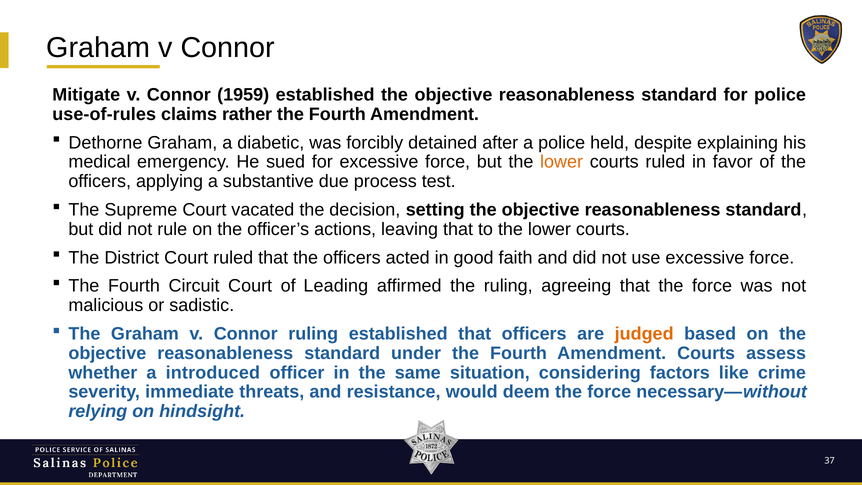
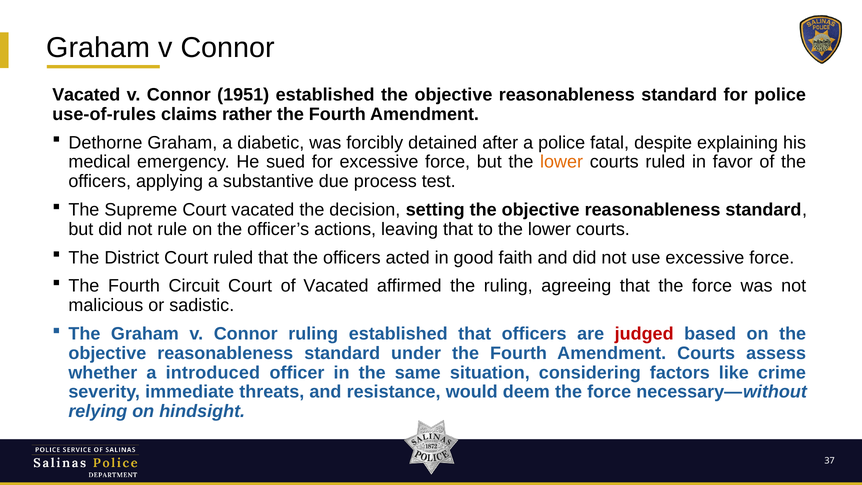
Mitigate: Mitigate -> Vacated (86, 95)
1959: 1959 -> 1951 (243, 95)
held: held -> fatal (610, 143)
of Leading: Leading -> Vacated (336, 286)
judged colour: orange -> red (644, 334)
